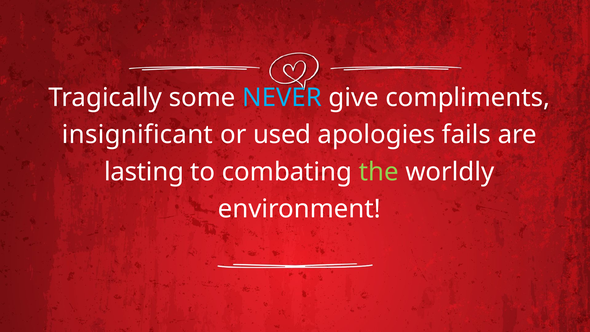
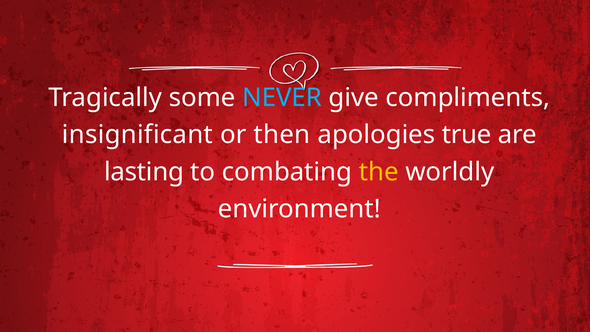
used: used -> then (282, 135)
fails: fails -> true (467, 135)
the colour: light green -> yellow (379, 172)
